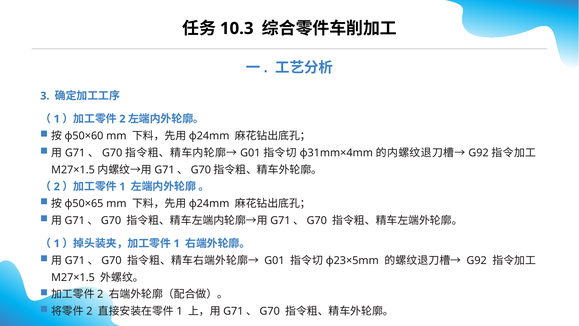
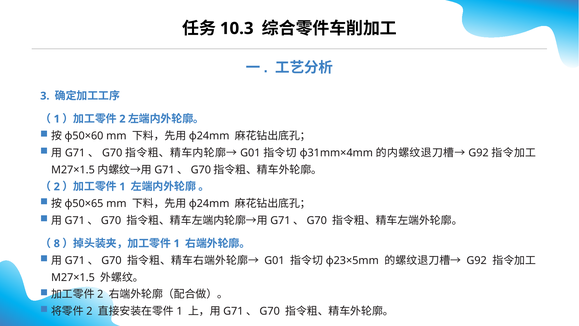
1: 1 -> 8 (57, 243)
